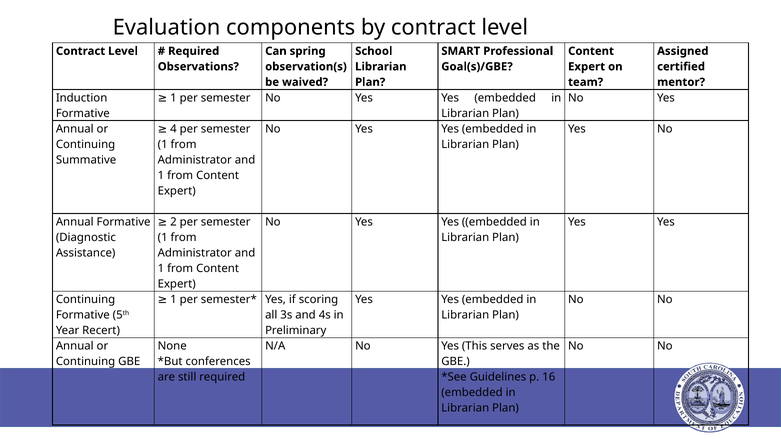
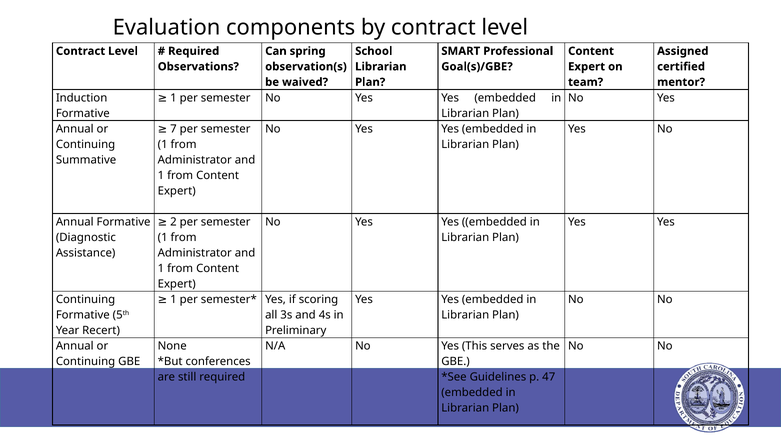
4: 4 -> 7 (173, 129)
16: 16 -> 47 (549, 377)
